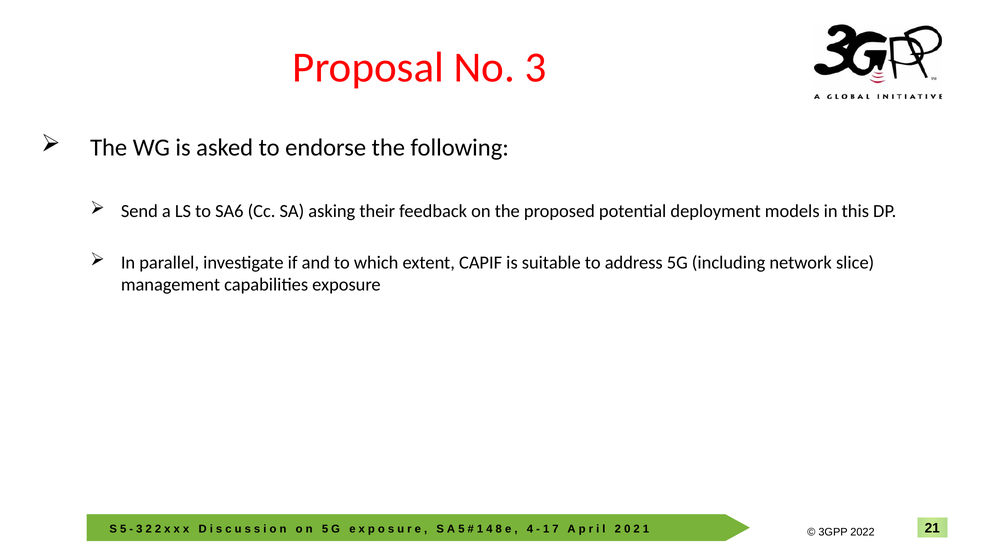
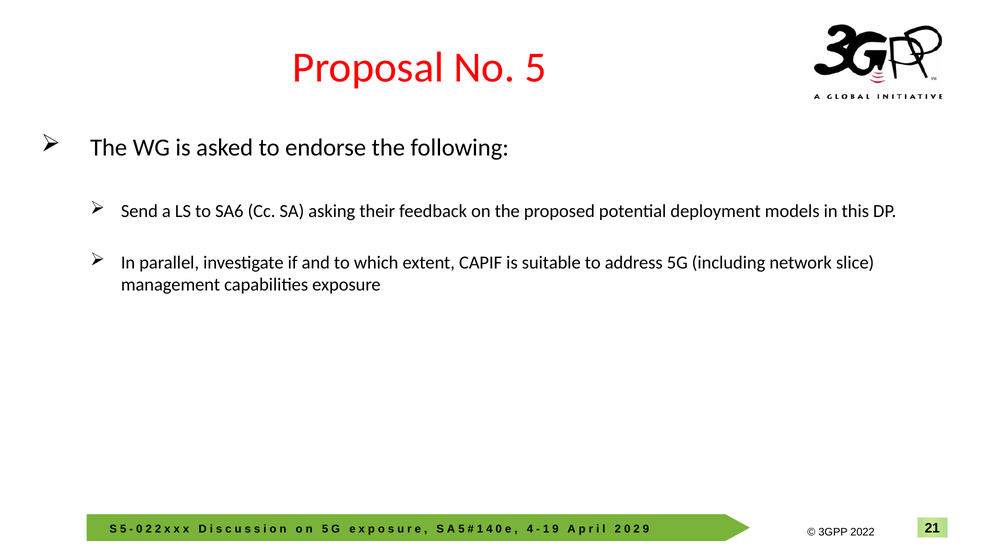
No 3: 3 -> 5 (536, 68)
3: 3 -> 0 (139, 529)
8: 8 -> 0 (499, 529)
7: 7 -> 9 (555, 529)
2 1: 1 -> 9 (646, 529)
